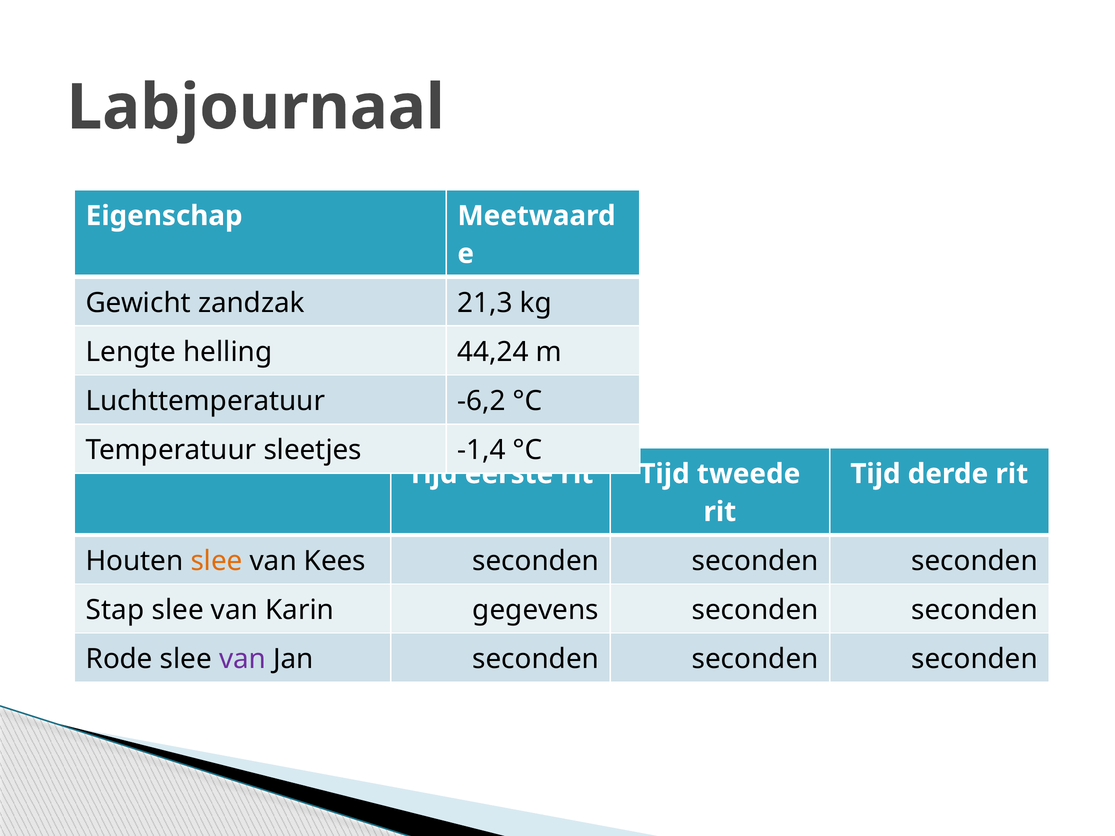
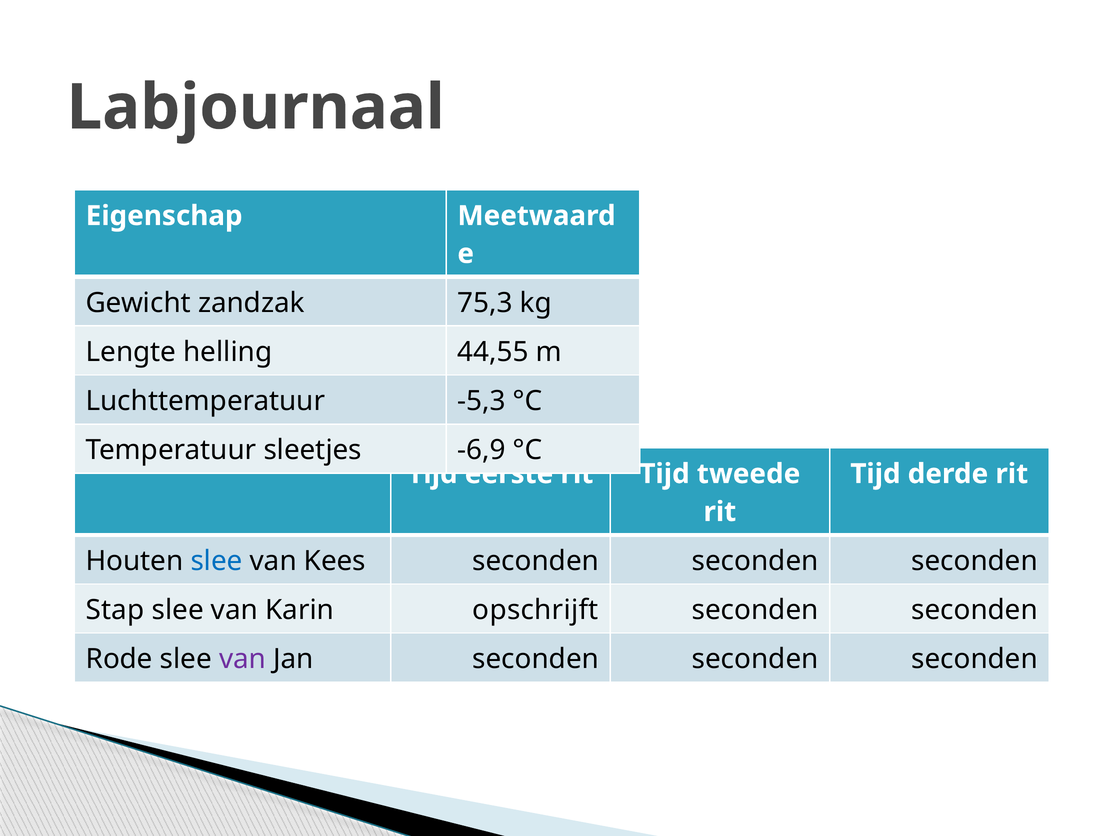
21,3: 21,3 -> 75,3 (485, 303)
44,24: 44,24 -> 44,55 (493, 352)
-6,2: -6,2 -> -5,3 (482, 401)
-1,4: -1,4 -> -6,9 (482, 450)
slee colour: orange -> blue (217, 561)
gegevens: gegevens -> opschrijft (536, 610)
